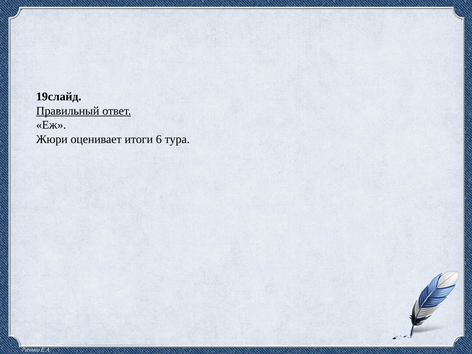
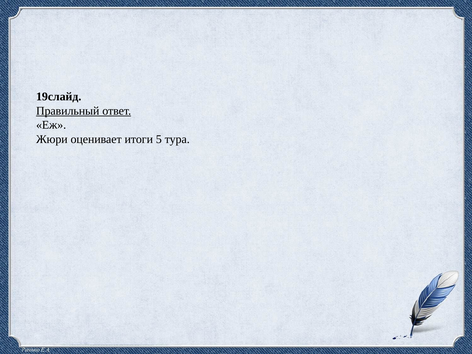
6: 6 -> 5 (159, 139)
